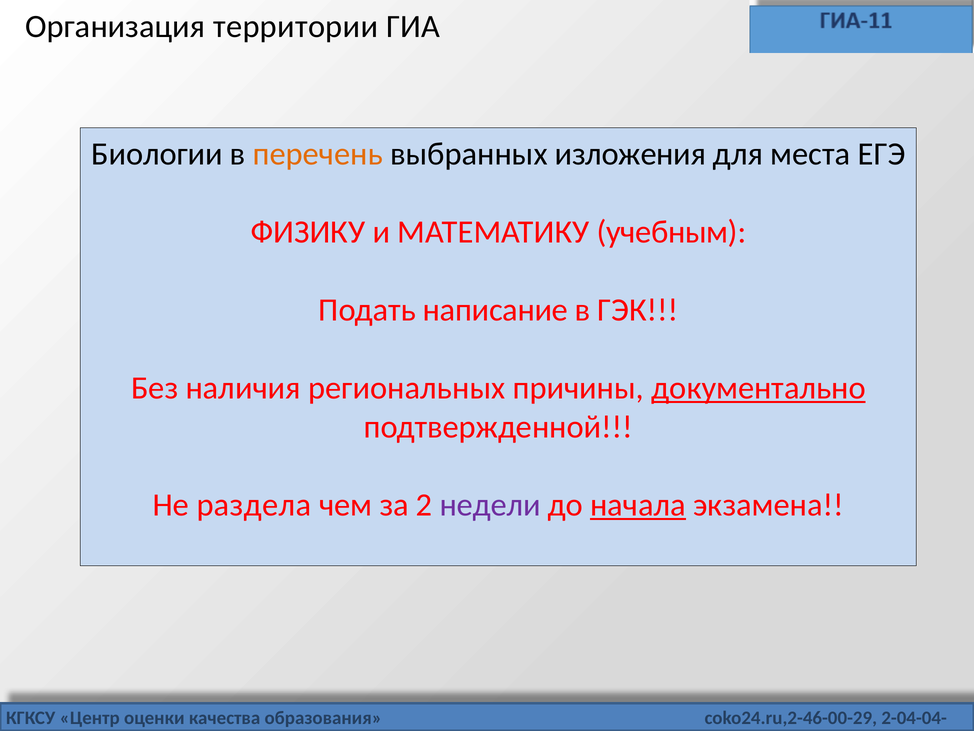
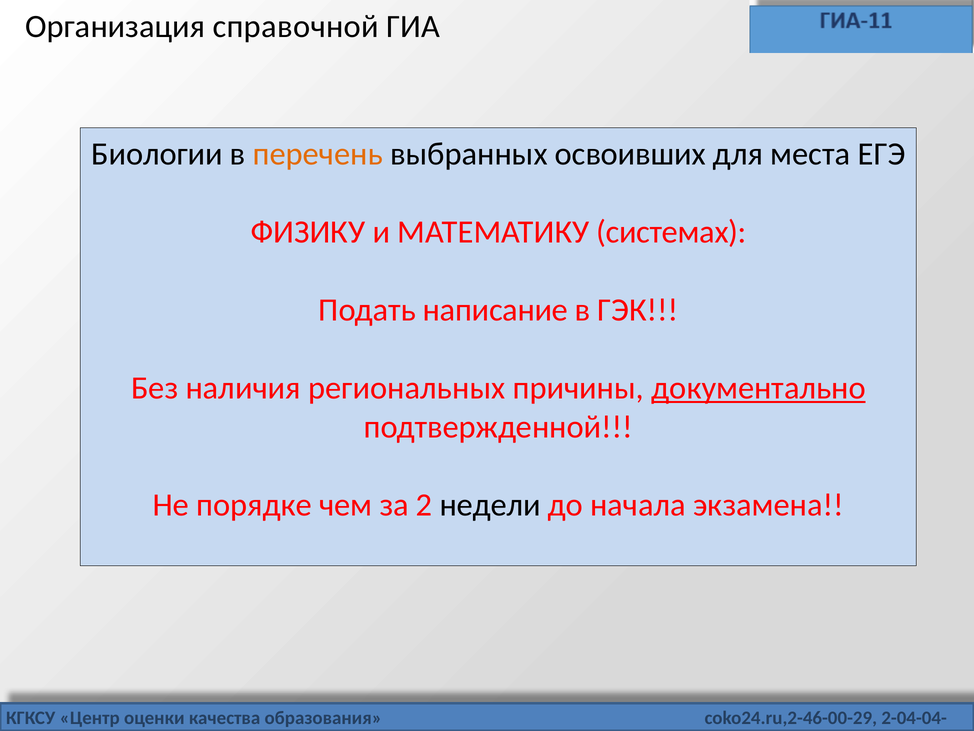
территории: территории -> справочной (296, 27)
изложения: изложения -> освоивших (630, 154)
учебным: учебным -> системах (671, 232)
раздела: раздела -> порядке (254, 505)
недели colour: purple -> black (490, 505)
начала underline: present -> none (638, 505)
